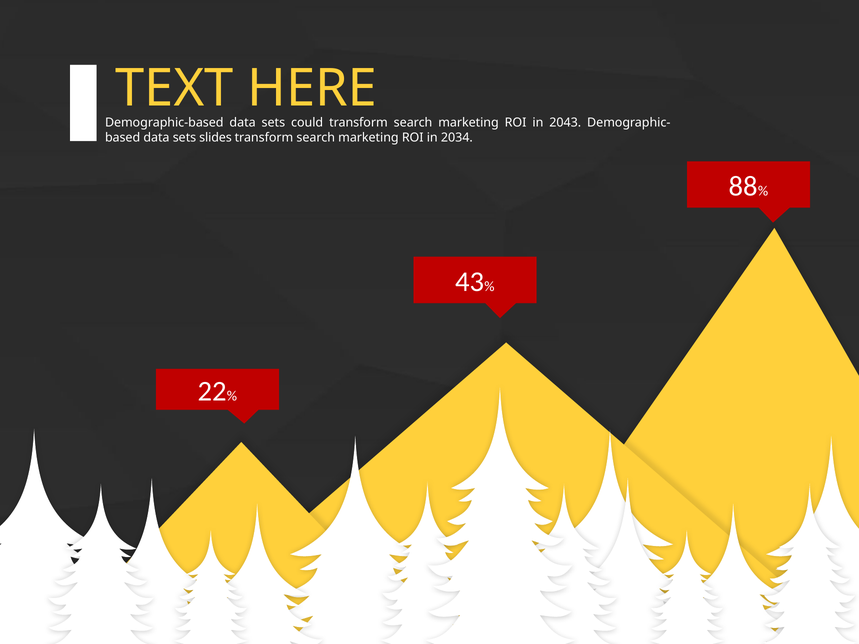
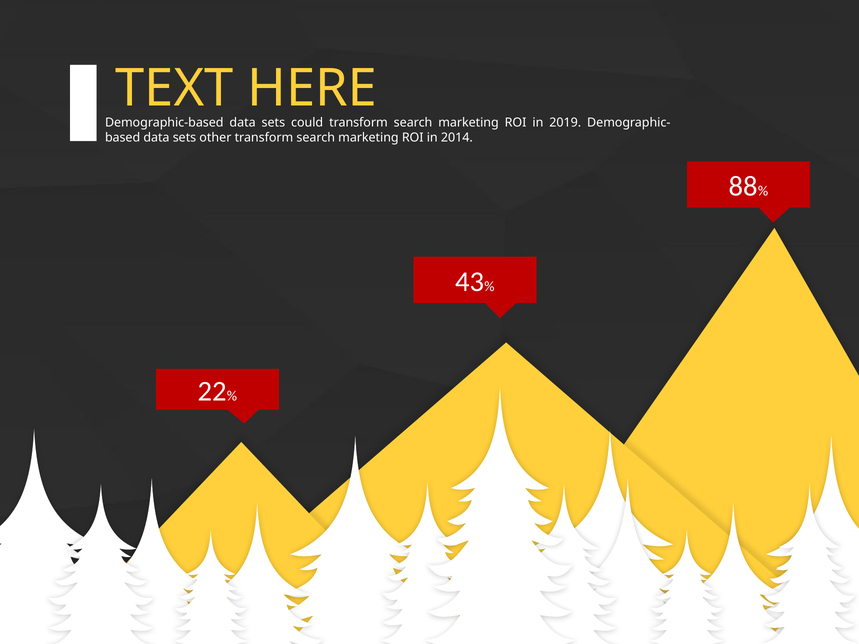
2043: 2043 -> 2019 (565, 123)
slides: slides -> other (215, 138)
2034: 2034 -> 2014 (457, 138)
